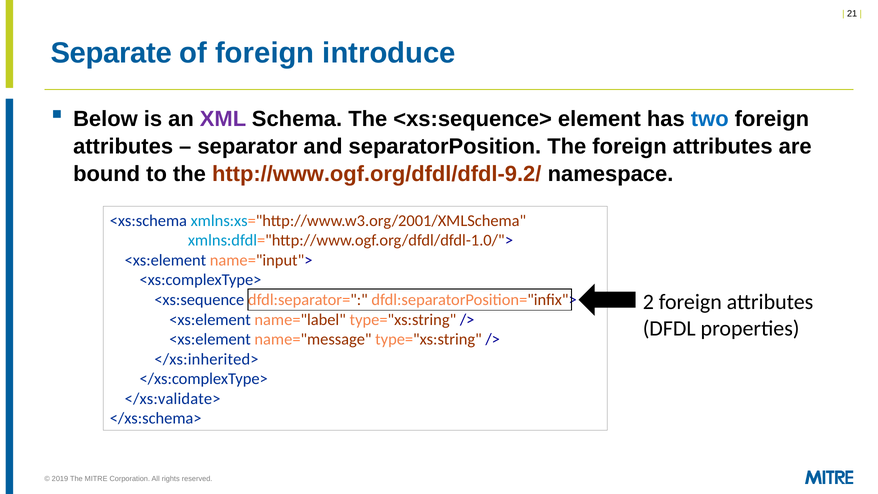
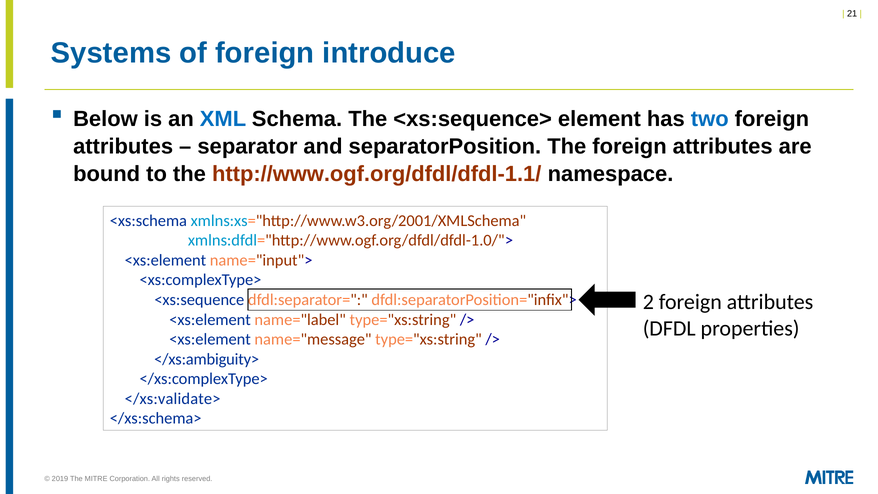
Separate: Separate -> Systems (111, 53)
XML colour: purple -> blue (223, 119)
http://www.ogf.org/dfdl/dfdl-9.2/: http://www.ogf.org/dfdl/dfdl-9.2/ -> http://www.ogf.org/dfdl/dfdl-1.1/ (377, 174)
</xs:inherited>: </xs:inherited> -> </xs:ambiguity> (207, 359)
